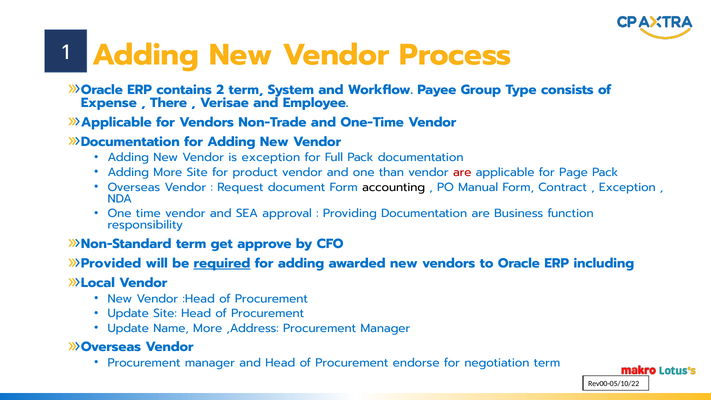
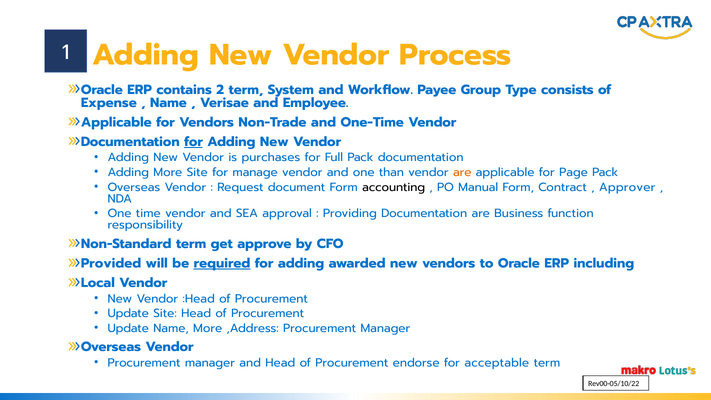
There: There -> Name (168, 103)
for underline: none -> present (194, 142)
is exception: exception -> purchases (271, 157)
product: product -> manage (255, 172)
are colour: red -> orange (462, 172)
Exception: Exception -> Approver (627, 187)
negotiation: negotiation -> acceptable (497, 363)
